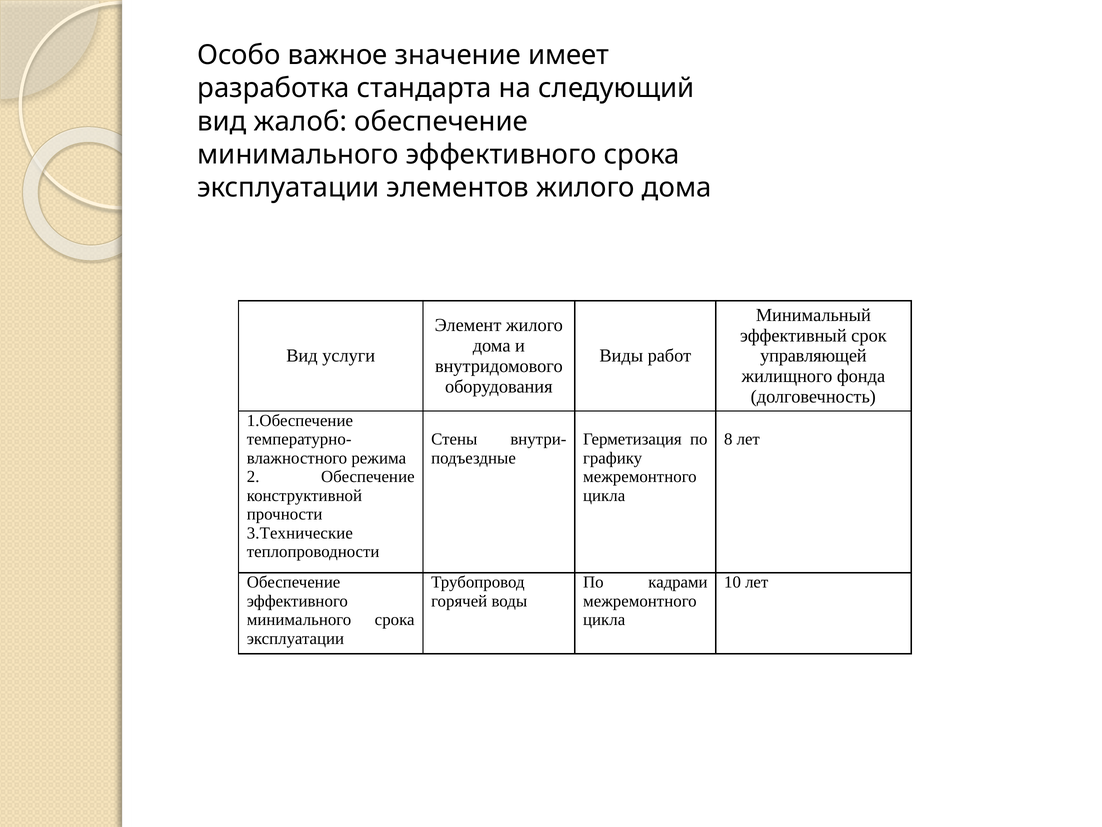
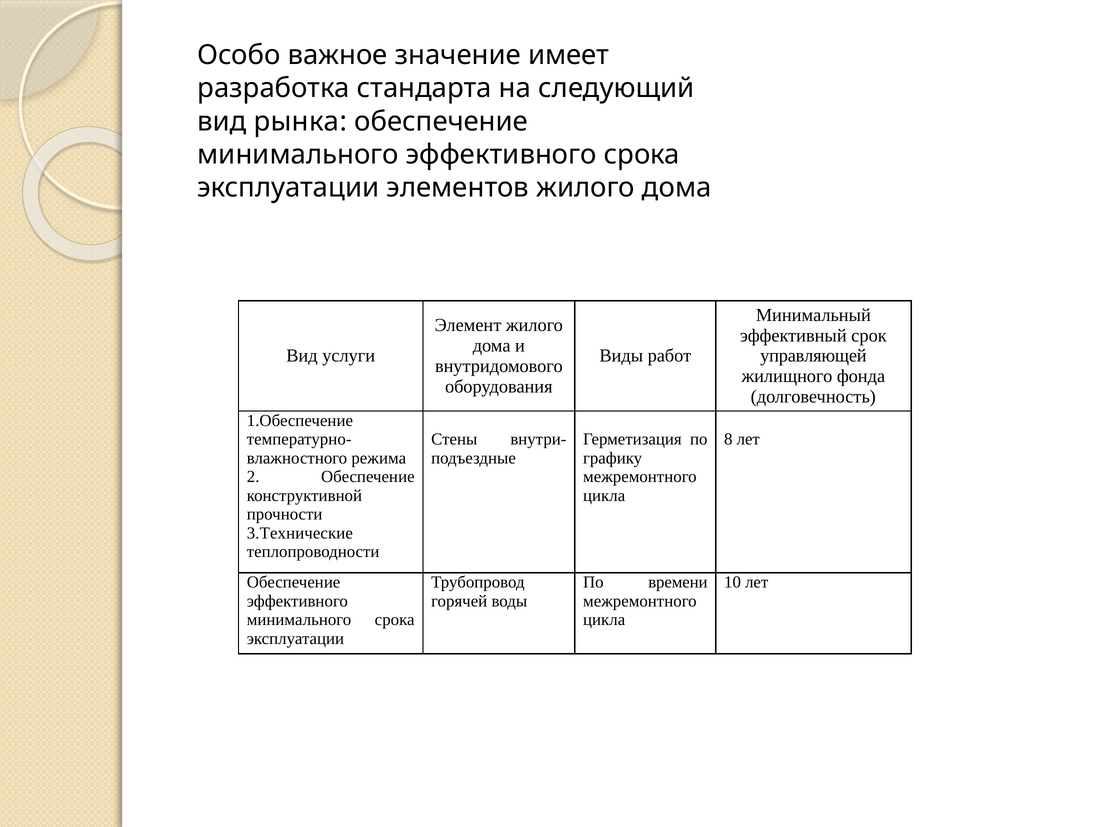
жалоб: жалоб -> рынка (300, 121)
кадрами: кадрами -> времени (678, 582)
